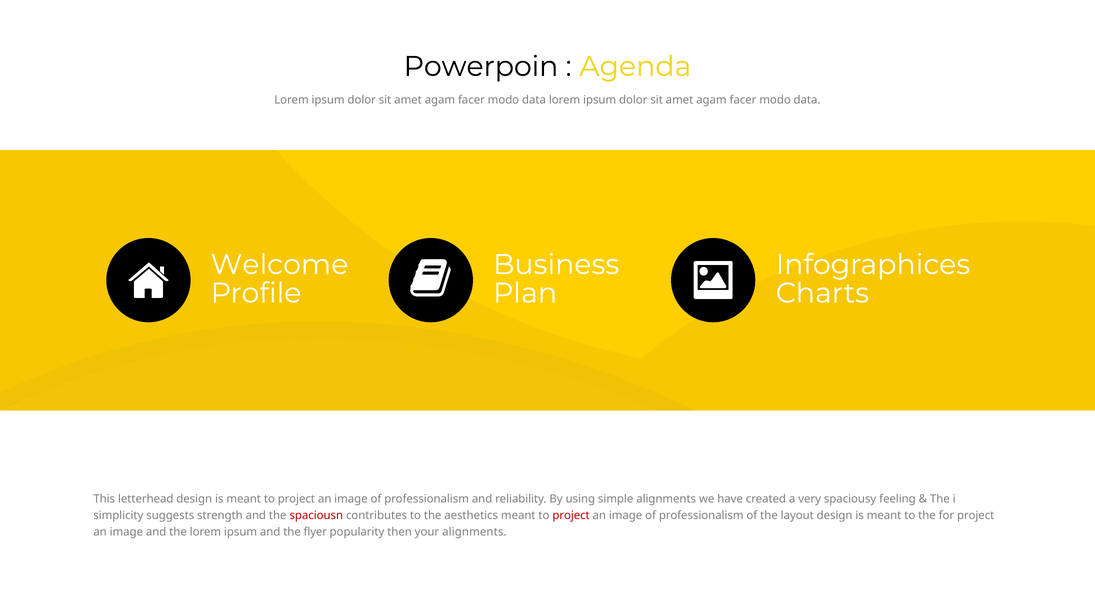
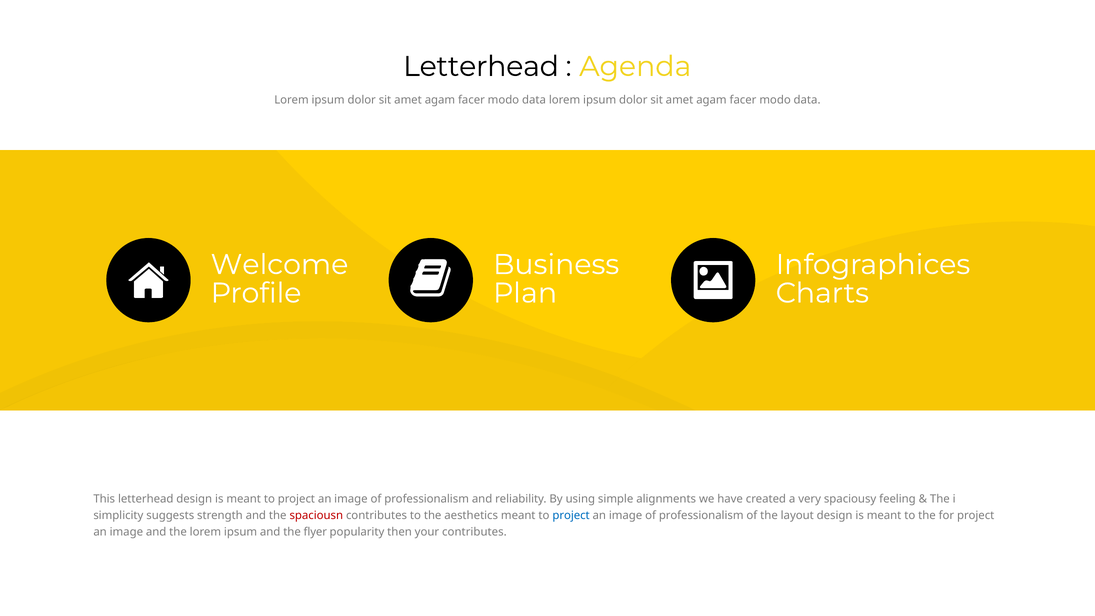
Powerpoin: Powerpoin -> Letterhead (481, 66)
project colour: red -> blue (571, 515)
your alignments: alignments -> contributes (474, 532)
